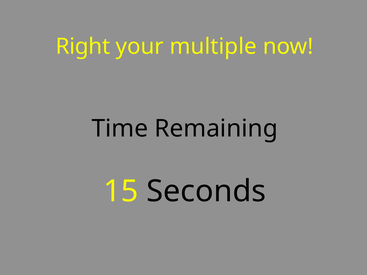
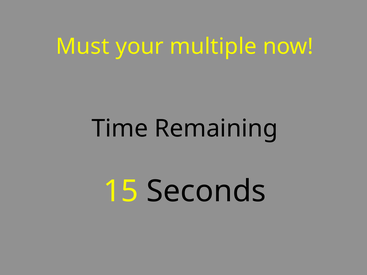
Right: Right -> Must (83, 46)
